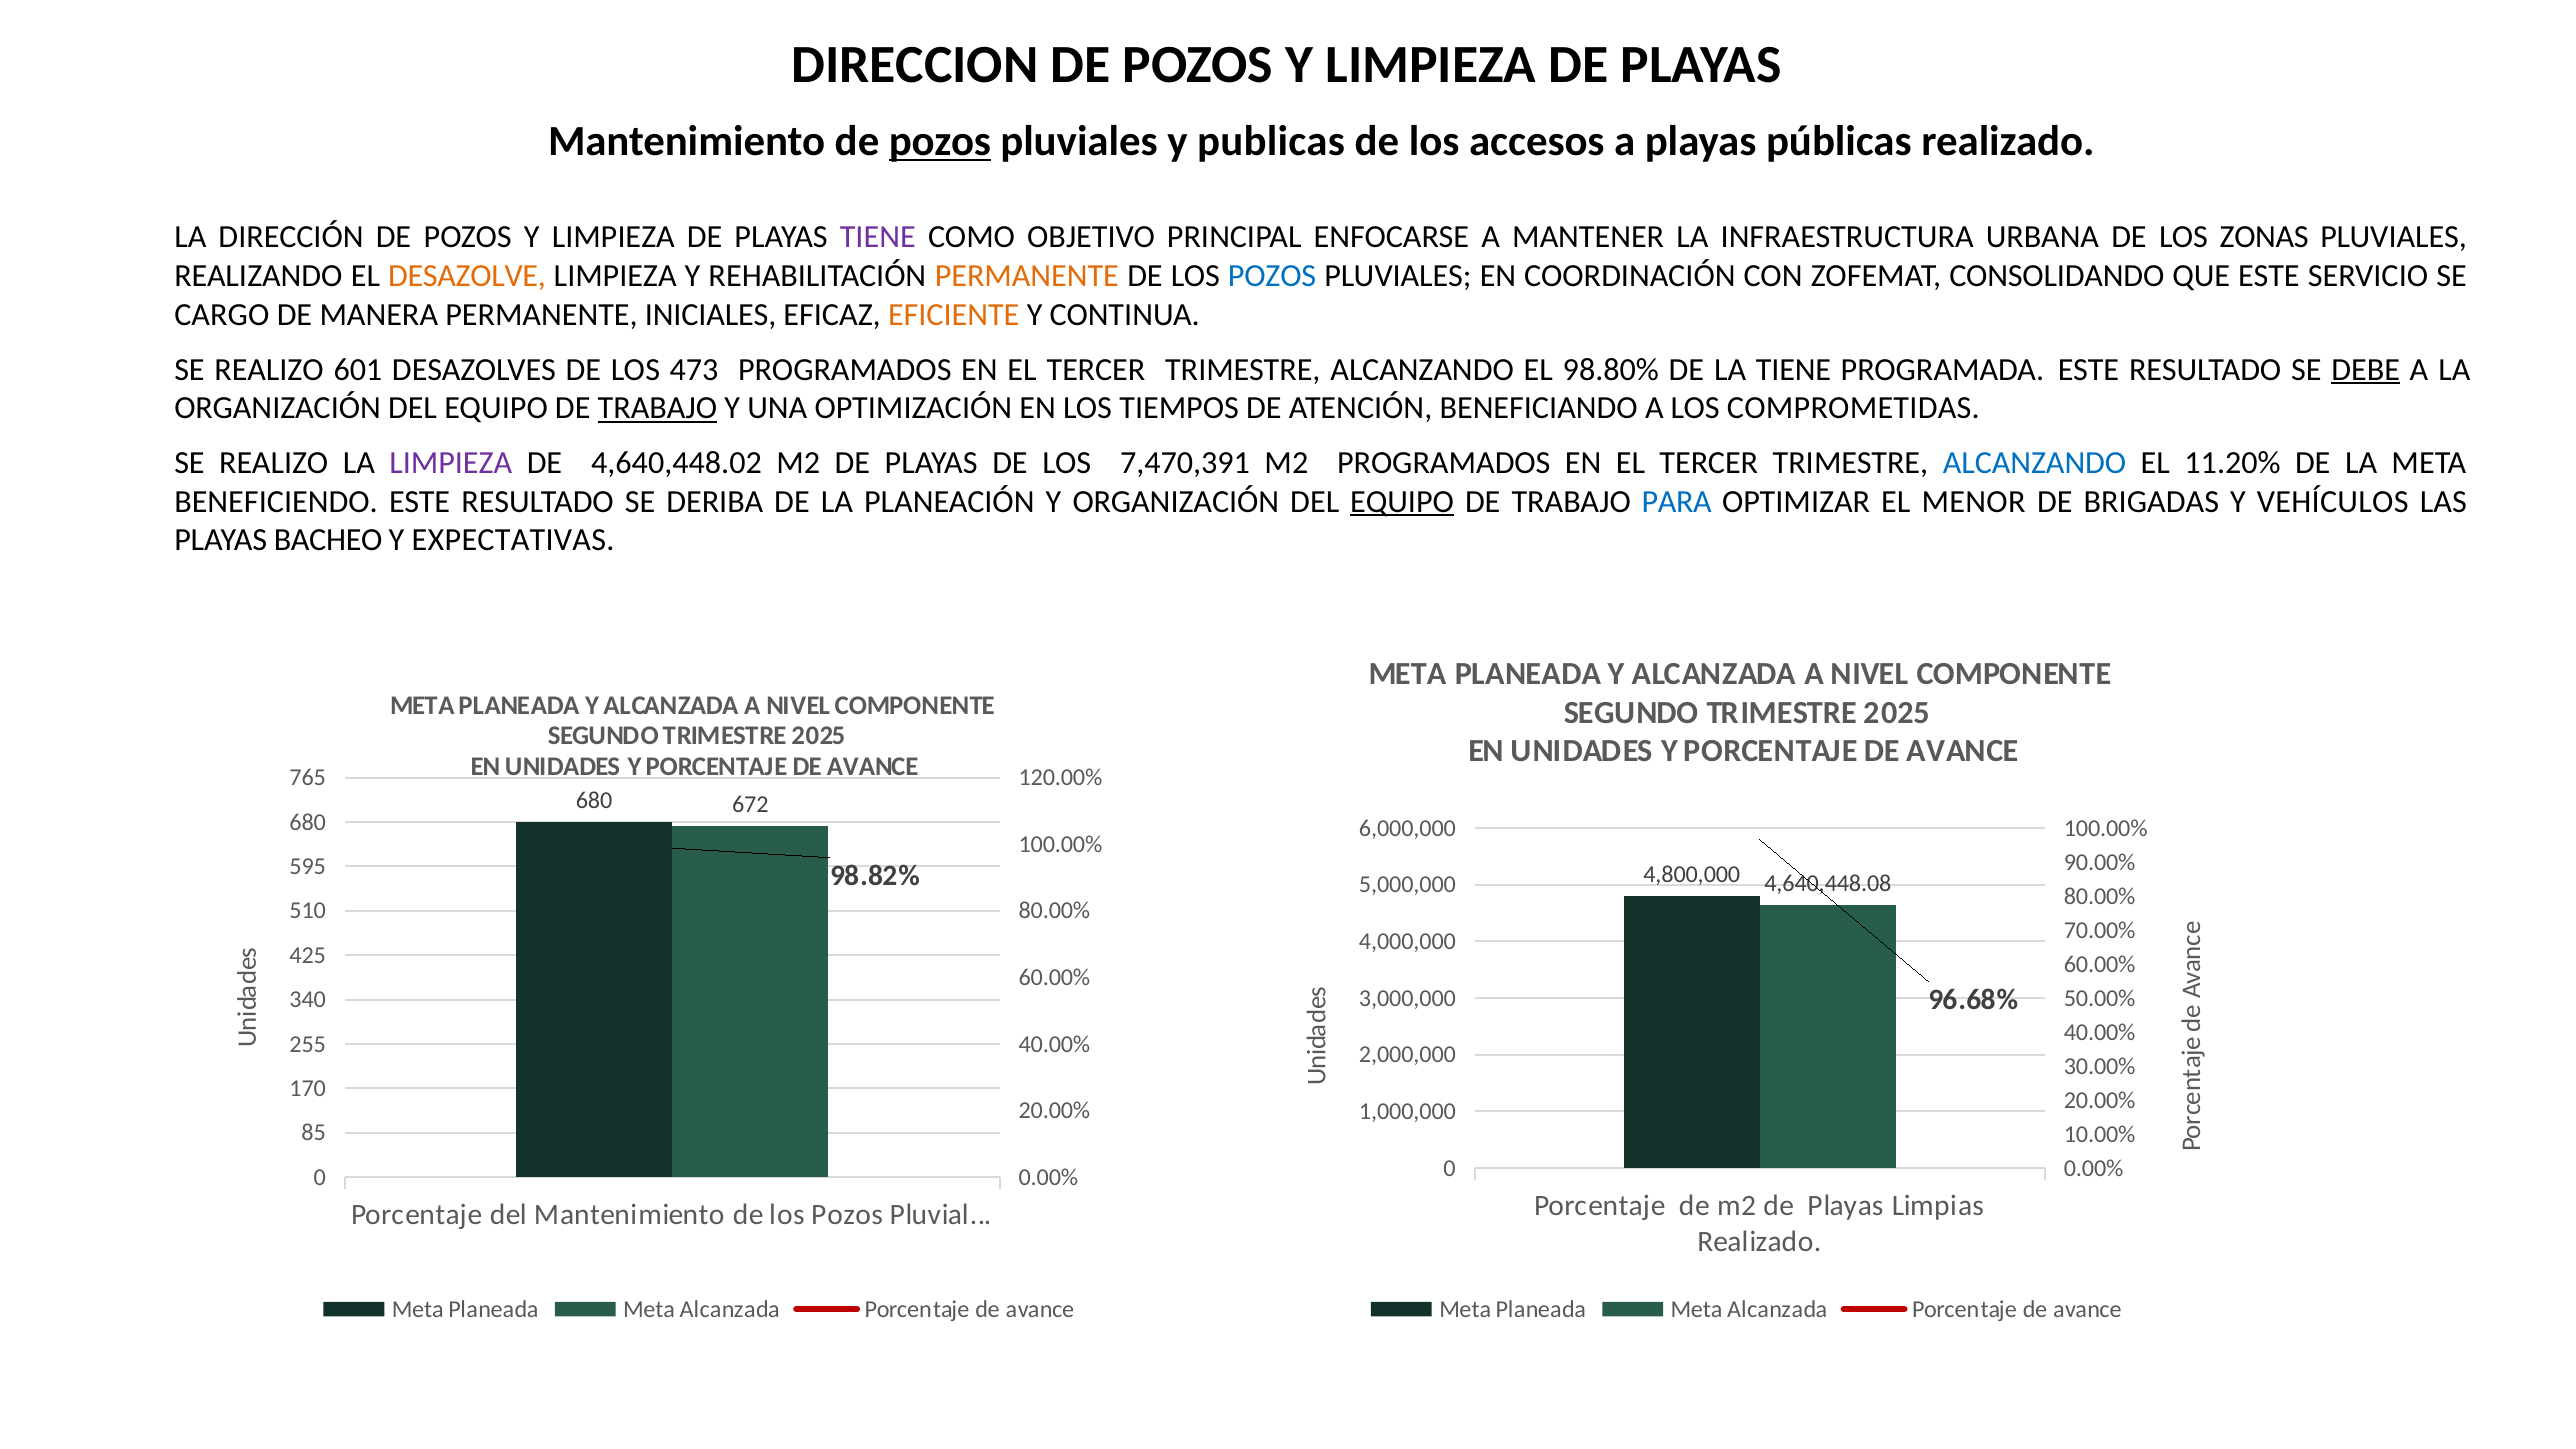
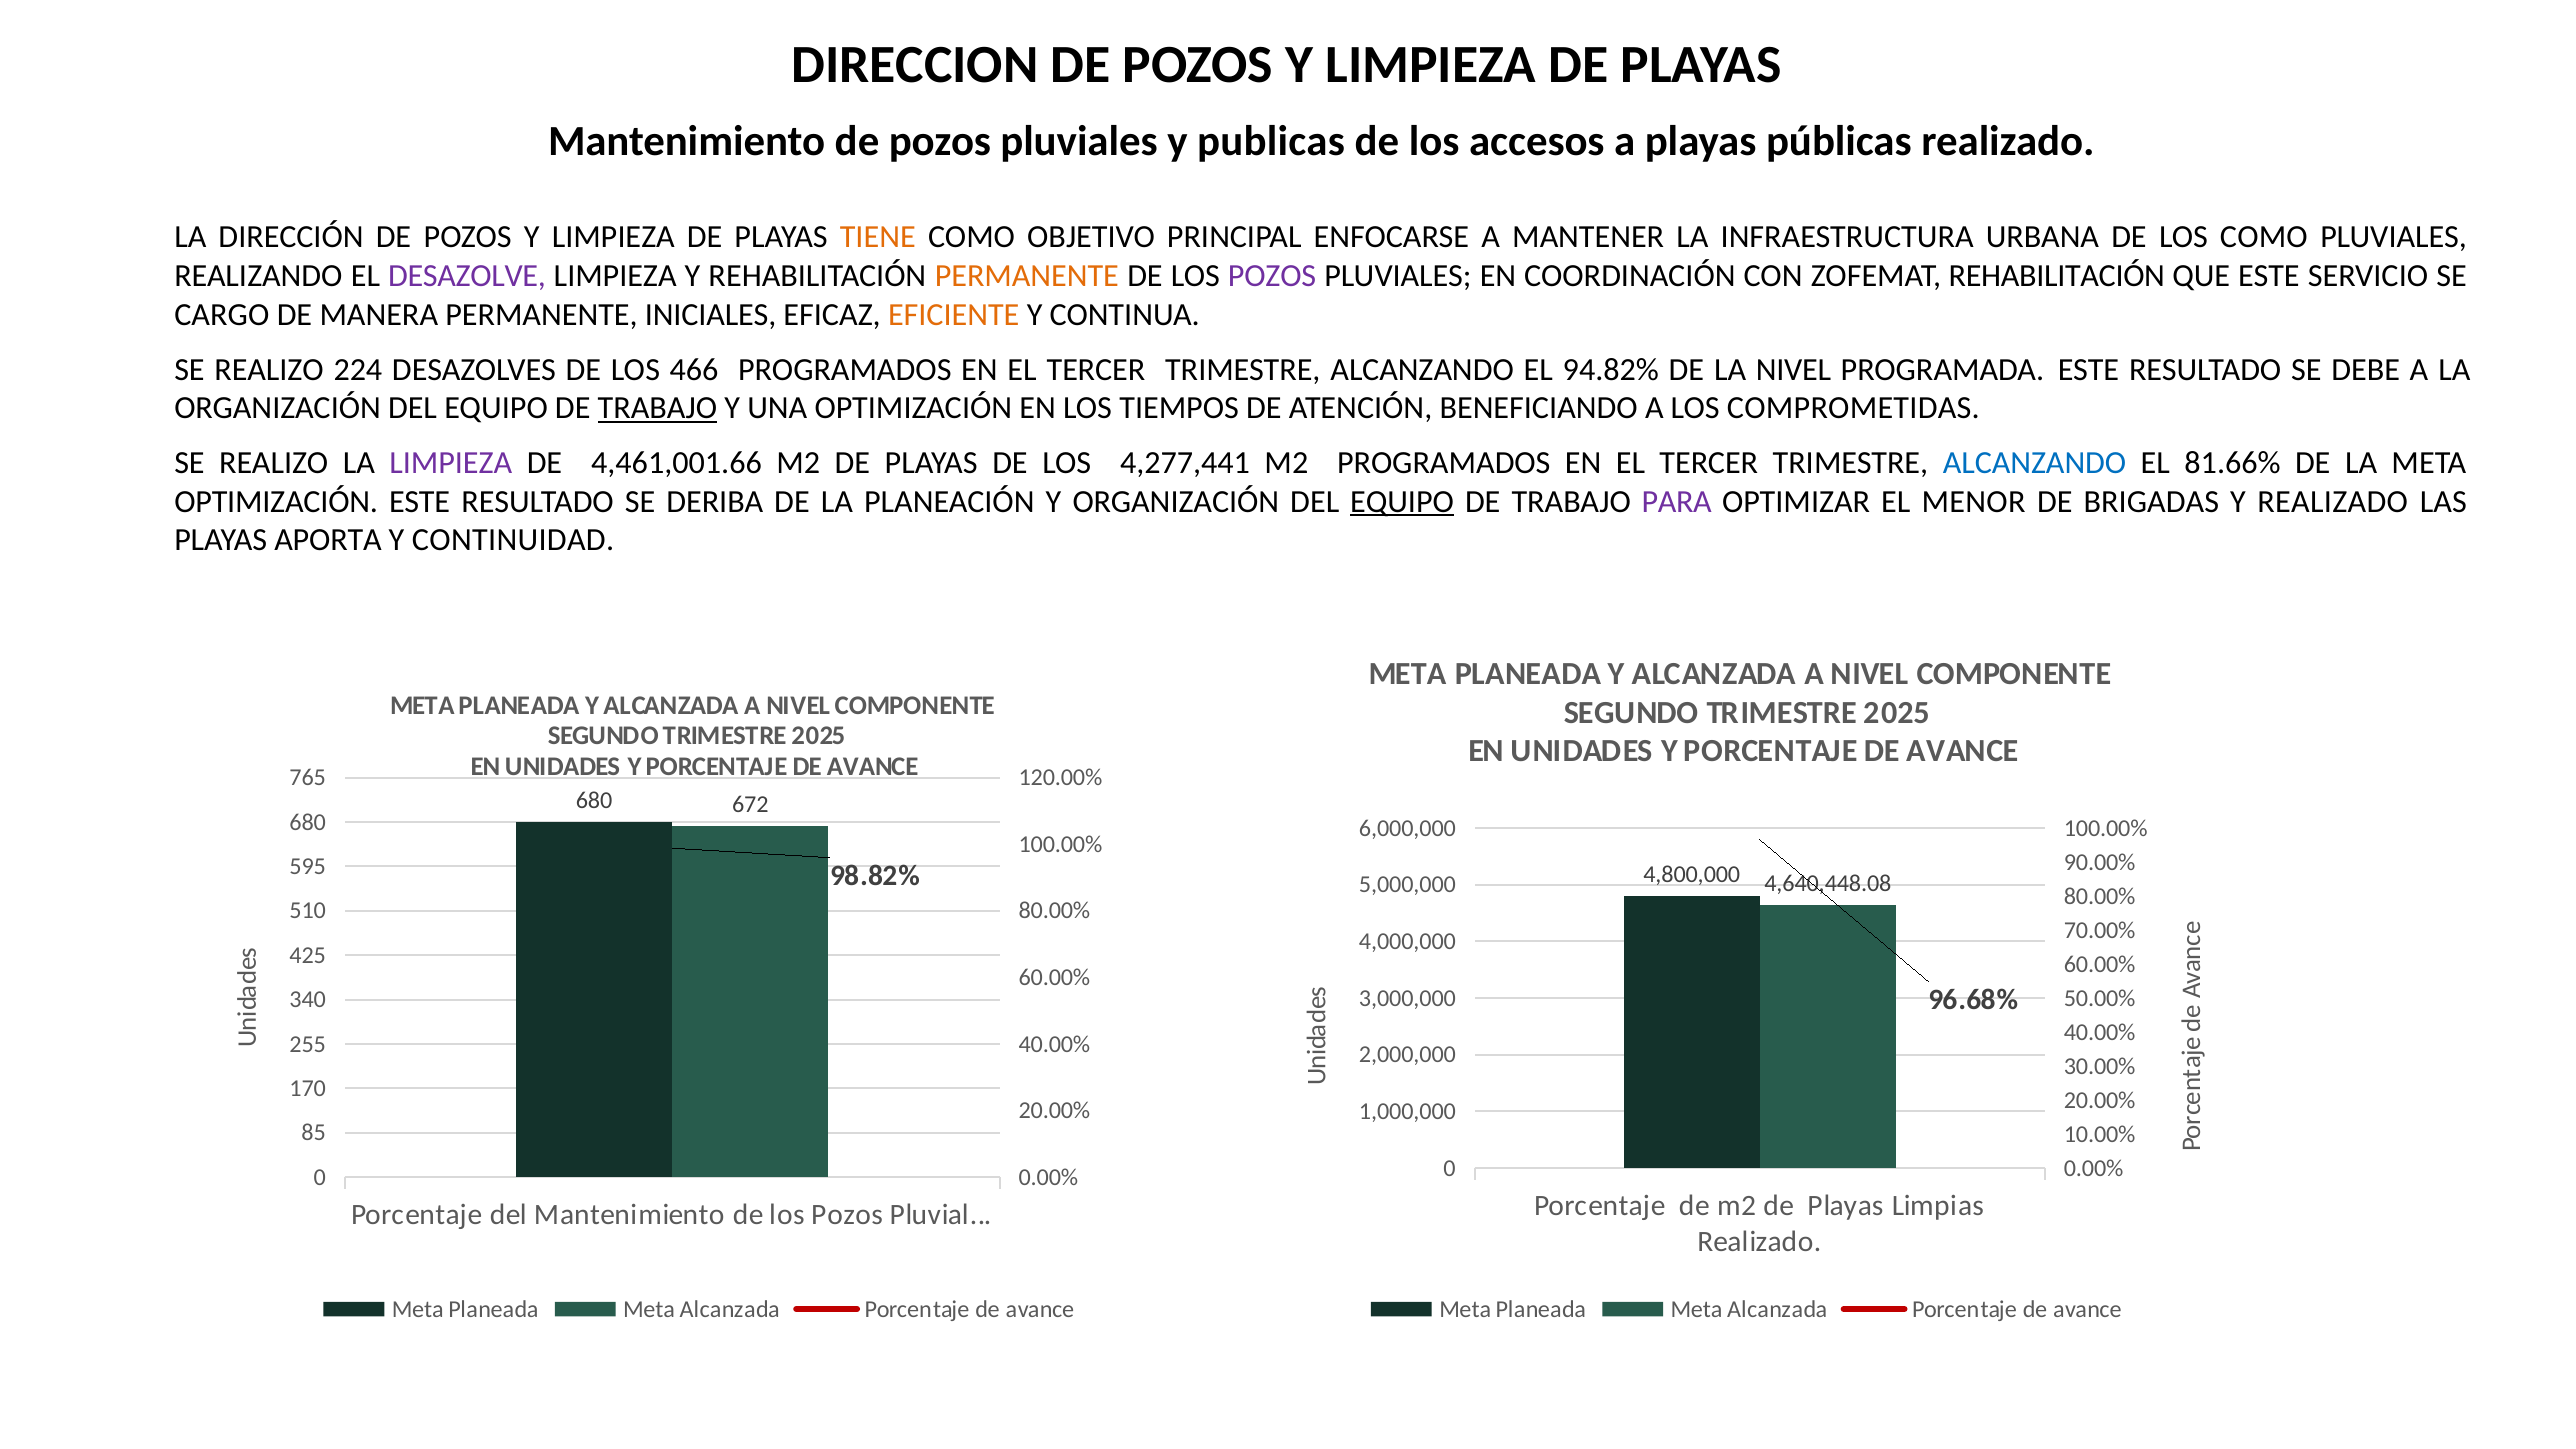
pozos underline: present -> none (940, 142)
TIENE colour: purple -> orange (878, 237)
LOS ZONAS: ZONAS -> COMO (2264, 237)
DESAZOLVE colour: orange -> purple (467, 276)
POZOS colour: blue -> purple (1272, 276)
ZOFEMAT CONSOLIDANDO: CONSOLIDANDO -> REHABILITACIÓN (2057, 276)
601: 601 -> 224 (358, 369)
473: 473 -> 466 (694, 369)
98.80%: 98.80% -> 94.82% (1611, 369)
LA TIENE: TIENE -> NIVEL (1794, 369)
DEBE underline: present -> none (2366, 369)
4,640,448.02: 4,640,448.02 -> 4,461,001.66 (677, 463)
7,470,391: 7,470,391 -> 4,277,441 (1185, 463)
11.20%: 11.20% -> 81.66% (2233, 463)
BENEFICIENDO: BENEFICIENDO -> OPTIMIZACIÓN (276, 501)
PARA colour: blue -> purple (1677, 501)
Y VEHÍCULOS: VEHÍCULOS -> REALIZADO (2333, 501)
BACHEO: BACHEO -> APORTA (328, 540)
EXPECTATIVAS: EXPECTATIVAS -> CONTINUIDAD (513, 540)
